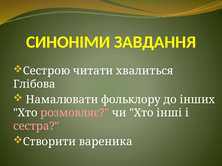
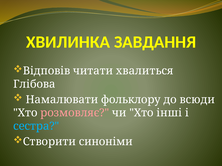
СИНОНІМИ: СИНОНІМИ -> ХВИЛИНКА (68, 42)
Сестрою: Сестрою -> Відповів (47, 71)
інших: інших -> всюди (197, 100)
сестра colour: pink -> light blue (36, 126)
вареника: вареника -> синоніми (106, 142)
